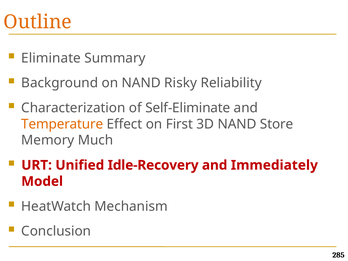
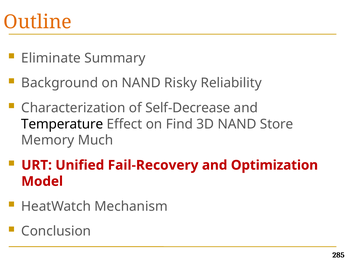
Self-Eliminate: Self-Eliminate -> Self-Decrease (188, 108)
Temperature colour: orange -> black (62, 124)
First: First -> Find (179, 124)
Idle-Recovery: Idle-Recovery -> Fail-Recovery (153, 165)
Immediately: Immediately -> Optimization (274, 165)
